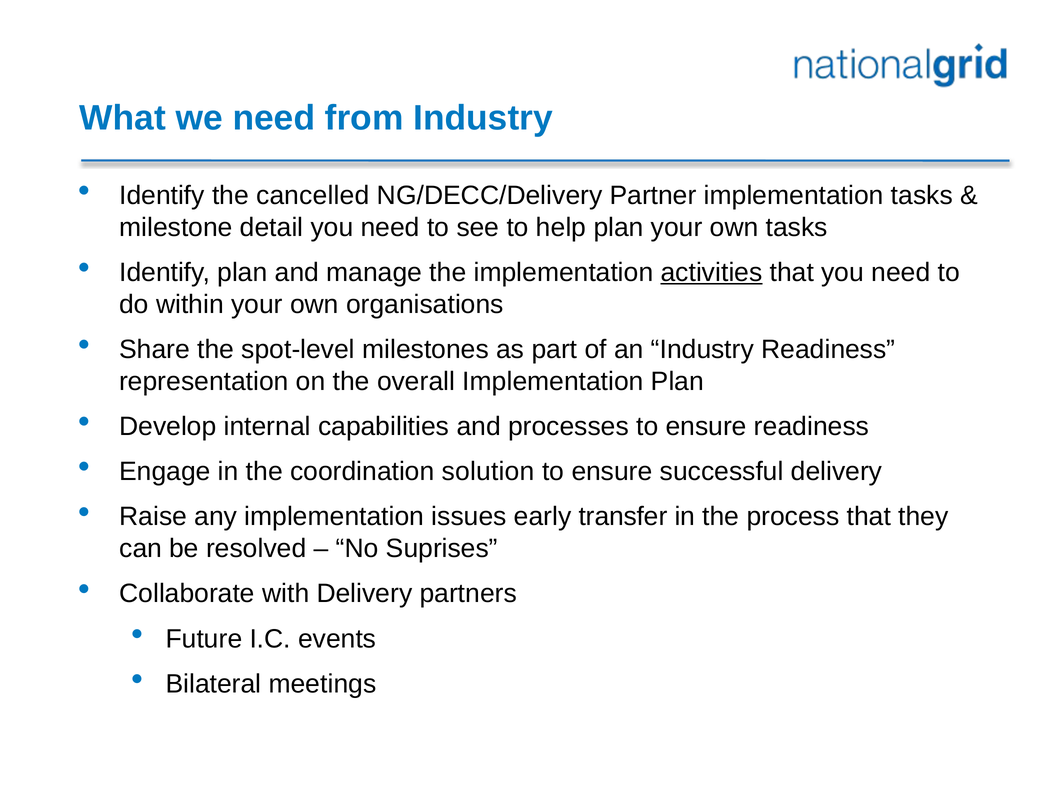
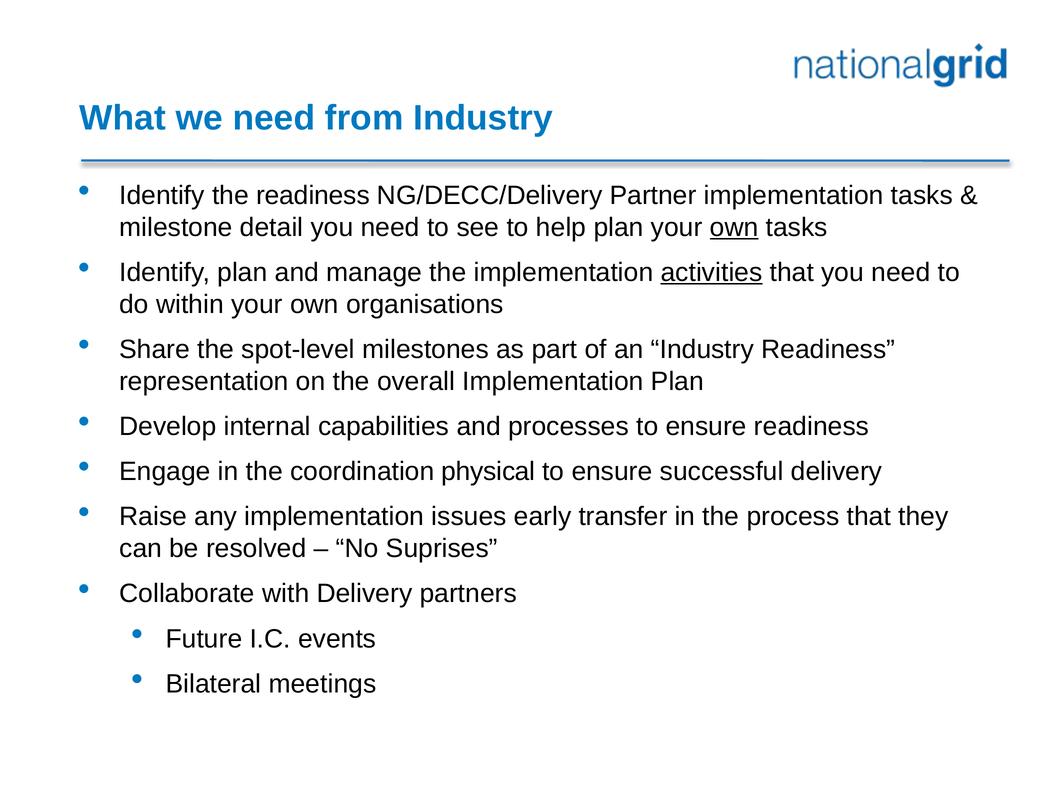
the cancelled: cancelled -> readiness (313, 195)
own underline: none -> present (734, 227)
solution: solution -> physical (488, 471)
